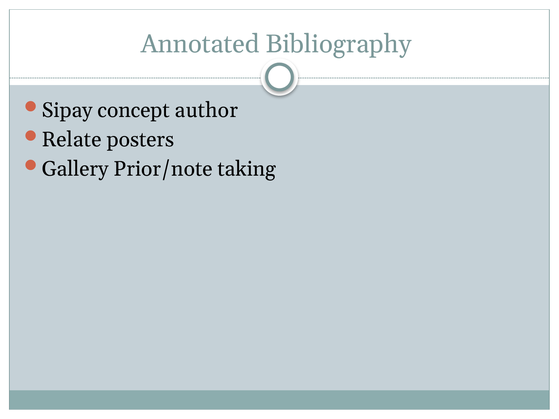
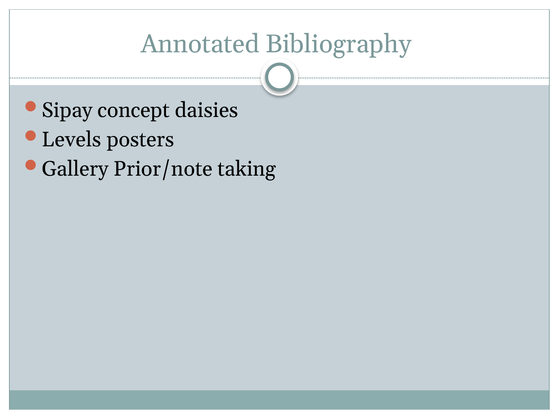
author: author -> daisies (207, 110)
Relate: Relate -> Levels (72, 140)
